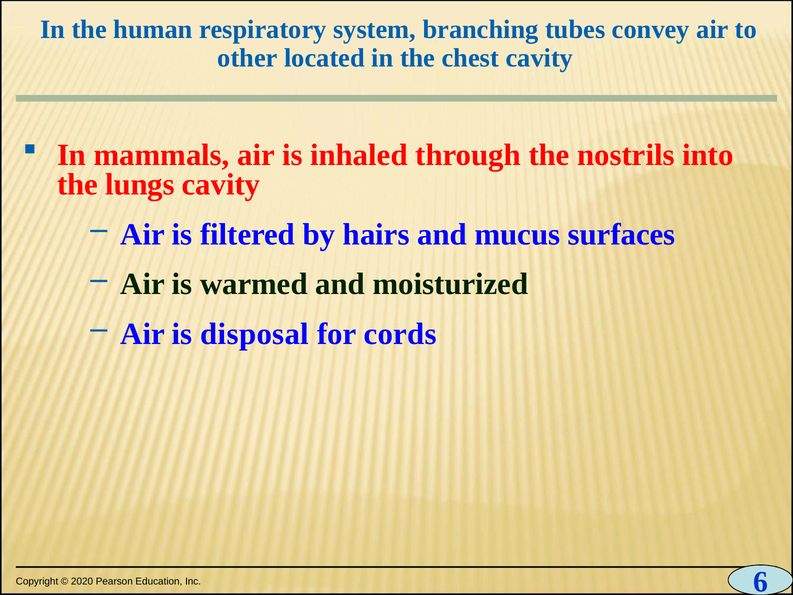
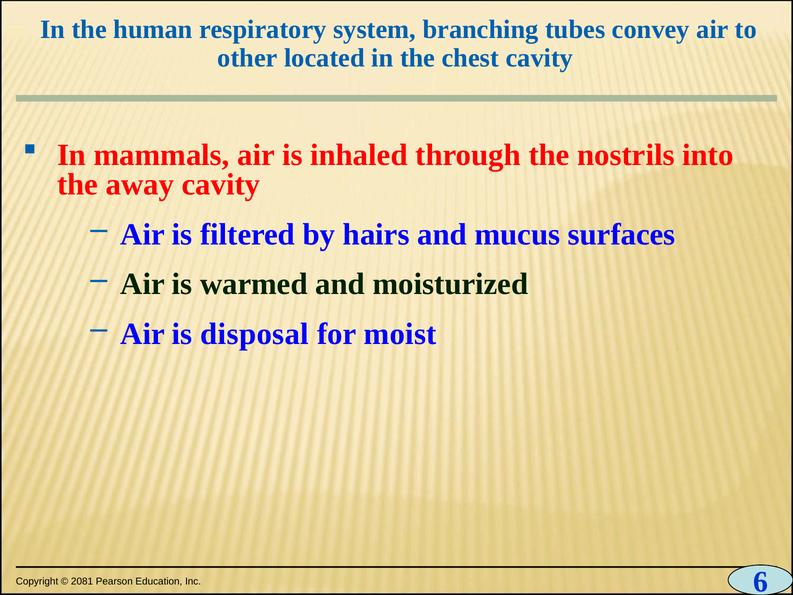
lungs: lungs -> away (140, 185)
cords: cords -> moist (400, 334)
2020: 2020 -> 2081 (82, 581)
